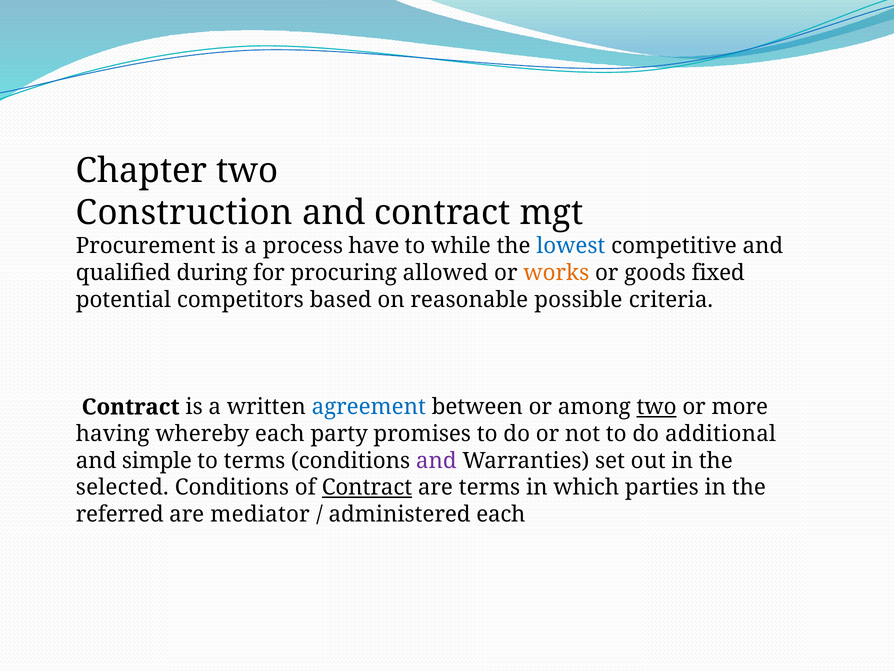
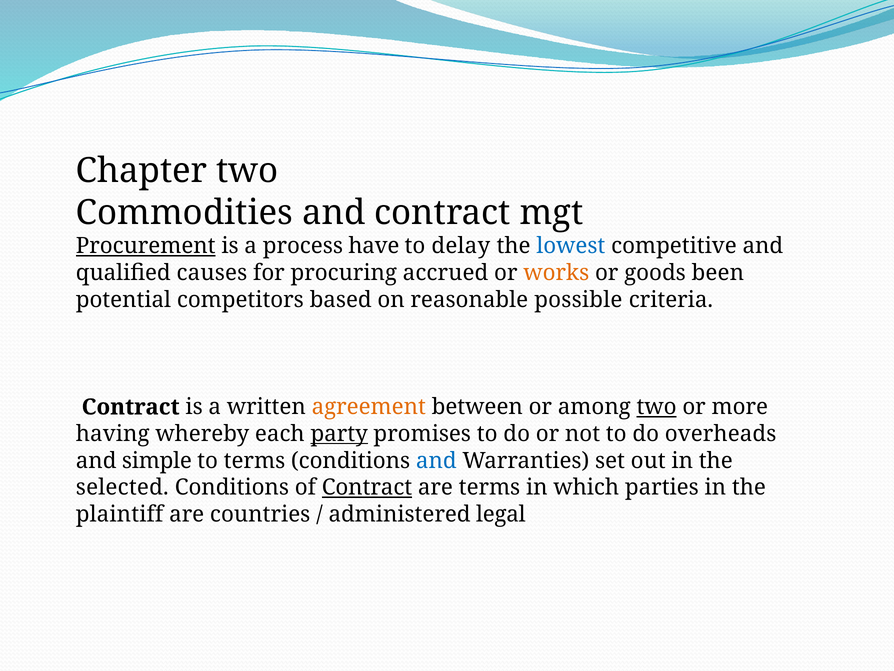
Construction: Construction -> Commodities (184, 212)
Procurement underline: none -> present (146, 246)
while: while -> delay (461, 246)
during: during -> causes (212, 273)
allowed: allowed -> accrued (446, 273)
fixed: fixed -> been (718, 273)
agreement colour: blue -> orange (369, 407)
party underline: none -> present (339, 434)
additional: additional -> overheads (721, 434)
and colour: purple -> blue (436, 460)
referred: referred -> plaintiff (120, 514)
mediator: mediator -> countries (260, 514)
administered each: each -> legal (501, 514)
